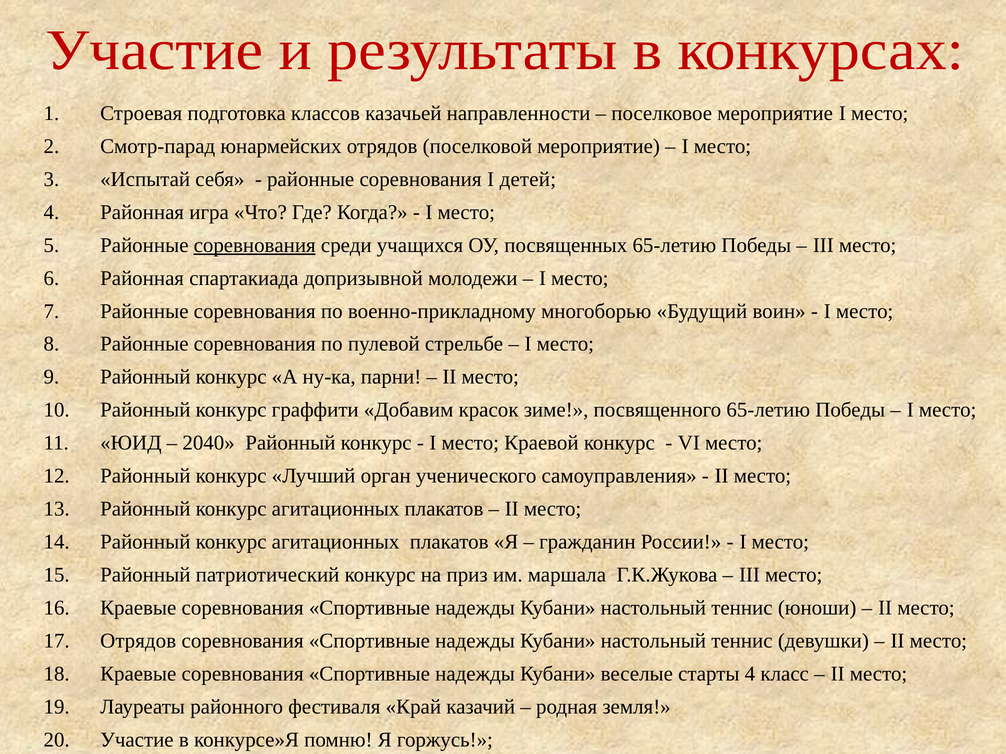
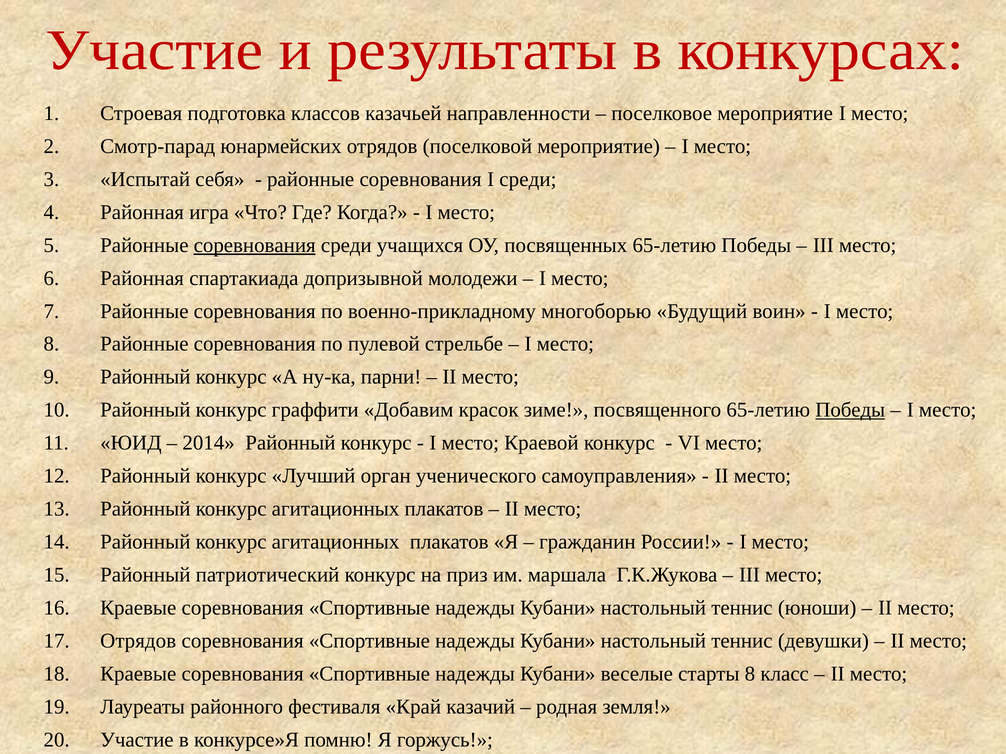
I детей: детей -> среди (528, 179)
Победы underline: none -> present (850, 410)
2040: 2040 -> 2014 (209, 443)
старты 4: 4 -> 8 (750, 674)
